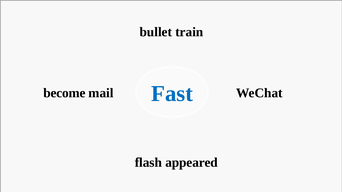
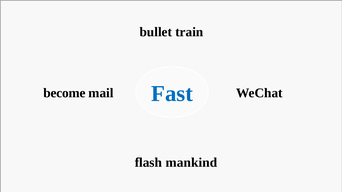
appeared: appeared -> mankind (191, 163)
